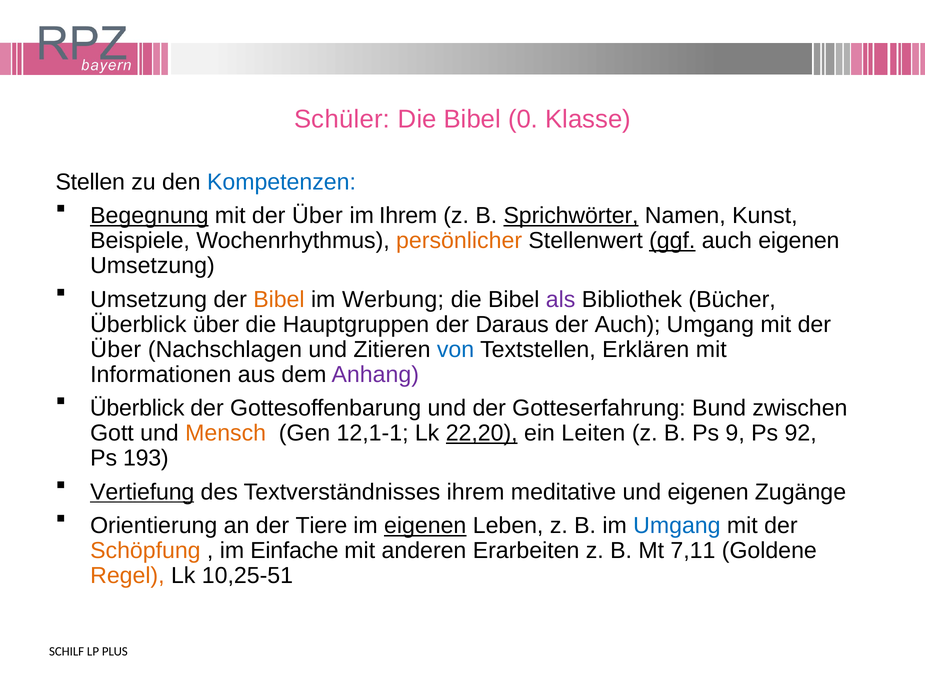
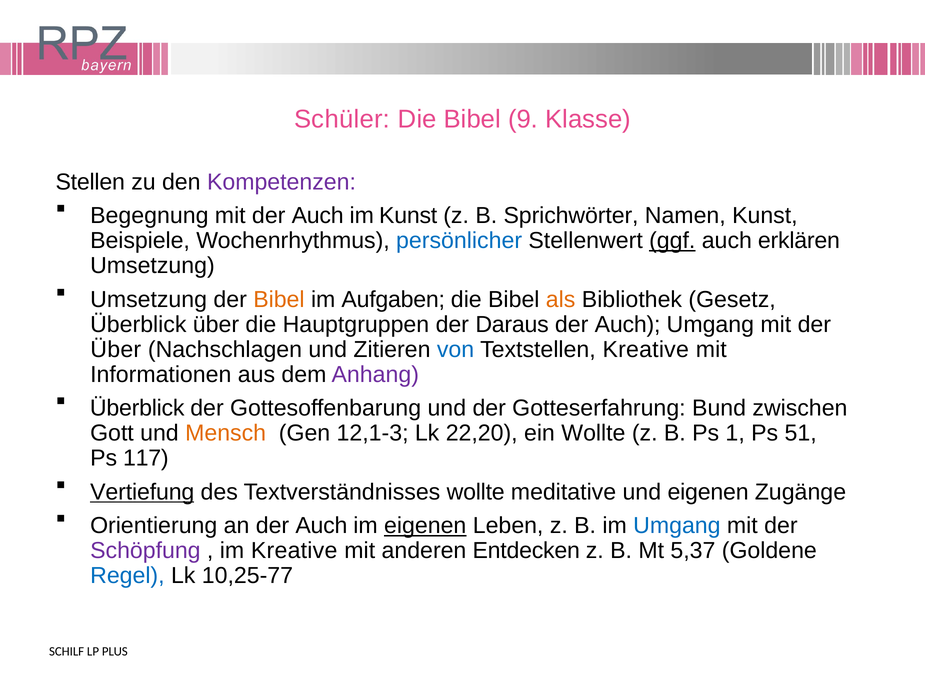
0: 0 -> 9 (523, 119)
Kompetenzen colour: blue -> purple (281, 182)
Begegnung underline: present -> none (149, 216)
Über: Über -> Auch (318, 216)
im Ihrem: Ihrem -> Kunst (408, 216)
Sprichwörter underline: present -> none (571, 216)
persönlicher colour: orange -> blue (459, 241)
auch eigenen: eigenen -> erklären (799, 241)
Werbung: Werbung -> Aufgaben (393, 299)
als colour: purple -> orange (561, 299)
Bücher: Bücher -> Gesetz (732, 299)
Textstellen Erklären: Erklären -> Kreative (646, 349)
12,1-1: 12,1-1 -> 12,1-3 (373, 433)
22,20 underline: present -> none (482, 433)
ein Leiten: Leiten -> Wollte (593, 433)
9: 9 -> 1 (735, 433)
92: 92 -> 51 (801, 433)
193: 193 -> 117 (146, 458)
Textverständnisses ihrem: ihrem -> wollte (476, 492)
an der Tiere: Tiere -> Auch (321, 526)
Schöpfung colour: orange -> purple (145, 551)
im Einfache: Einfache -> Kreative (294, 551)
Erarbeiten: Erarbeiten -> Entdecken (526, 551)
7,11: 7,11 -> 5,37 (693, 551)
Regel colour: orange -> blue (127, 576)
10,25-51: 10,25-51 -> 10,25-77 (247, 576)
